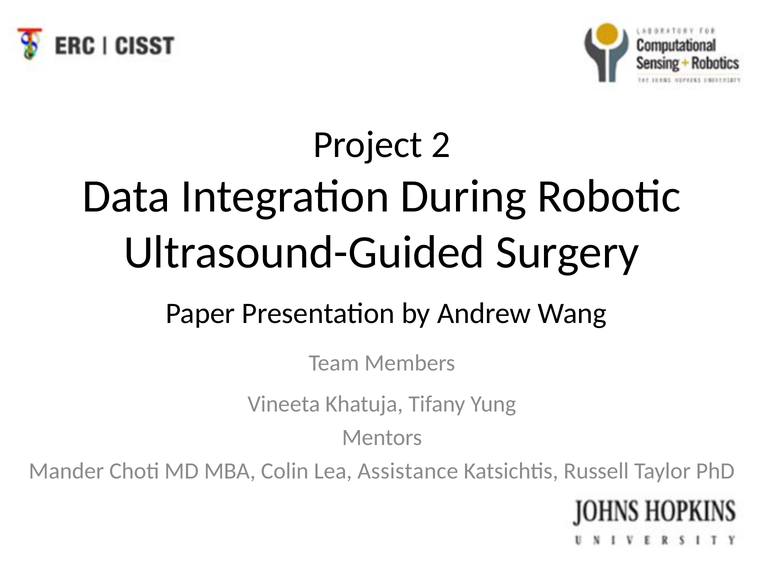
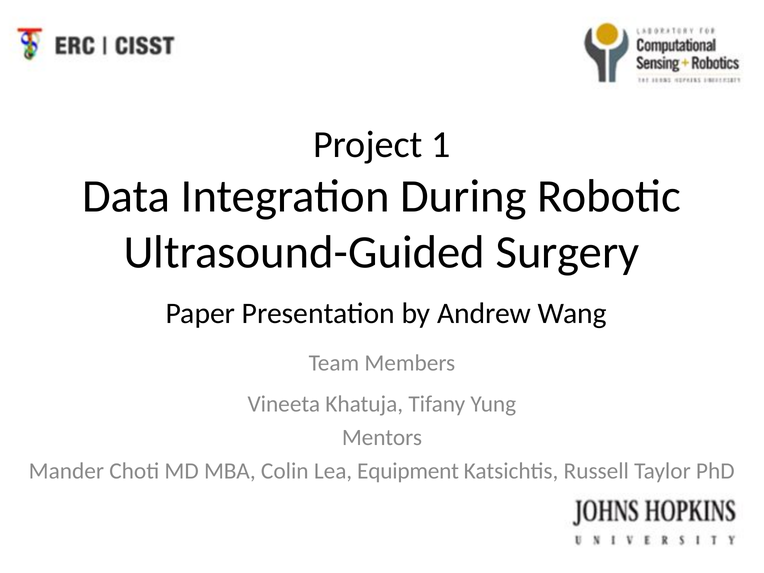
2: 2 -> 1 (441, 145)
Assistance: Assistance -> Equipment (408, 471)
